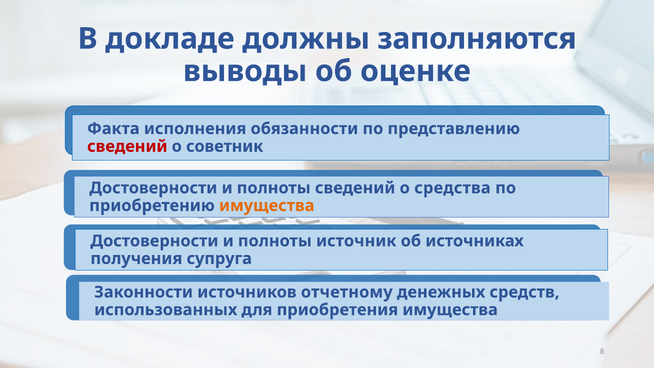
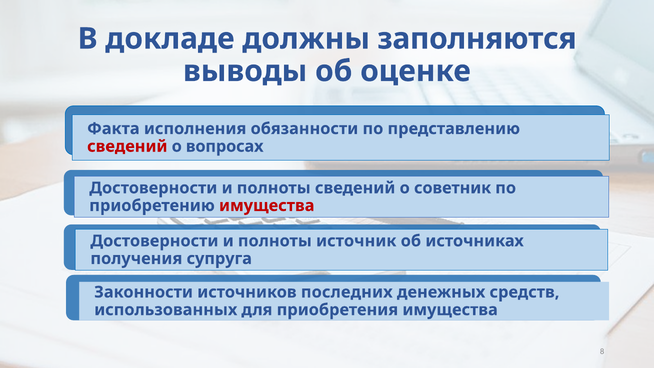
советник: советник -> вопросах (225, 146)
средства: средства -> советник (453, 188)
имущества colour: orange -> red (267, 206)
отчетному: отчетному -> последних (347, 292)
